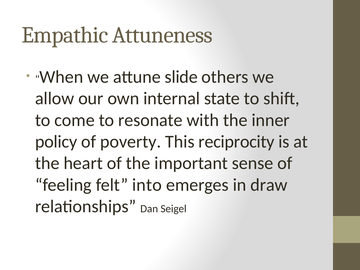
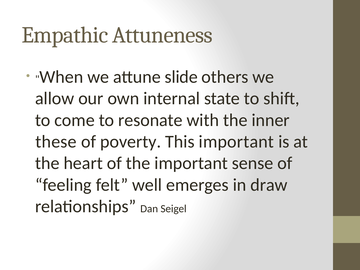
policy: policy -> these (56, 142)
This reciprocity: reciprocity -> important (236, 142)
into: into -> well (147, 185)
